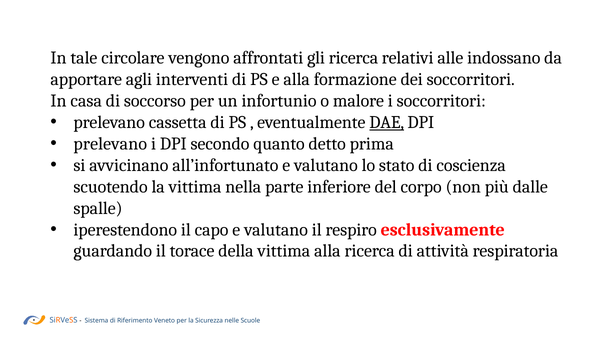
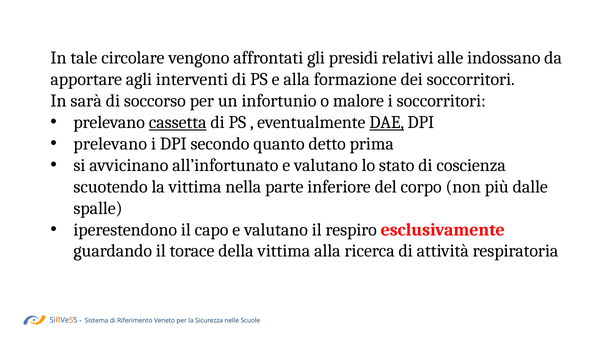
gli ricerca: ricerca -> presidi (353, 58)
casa: casa -> sarà (86, 101)
cassetta underline: none -> present (178, 122)
